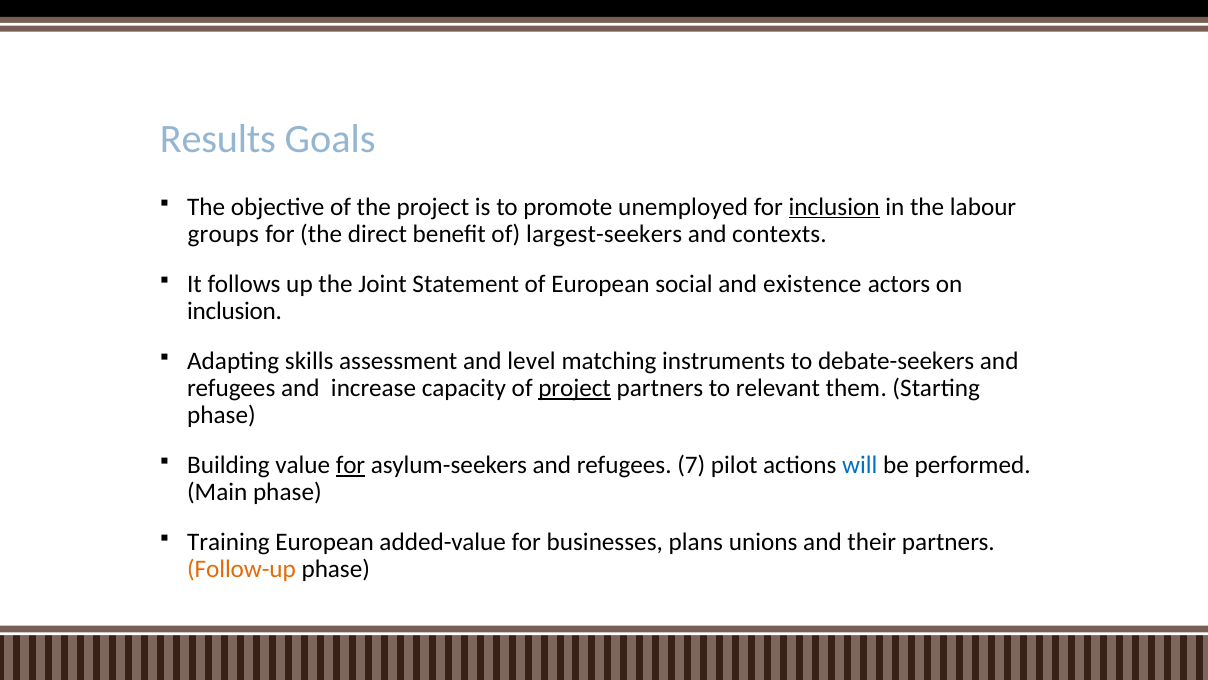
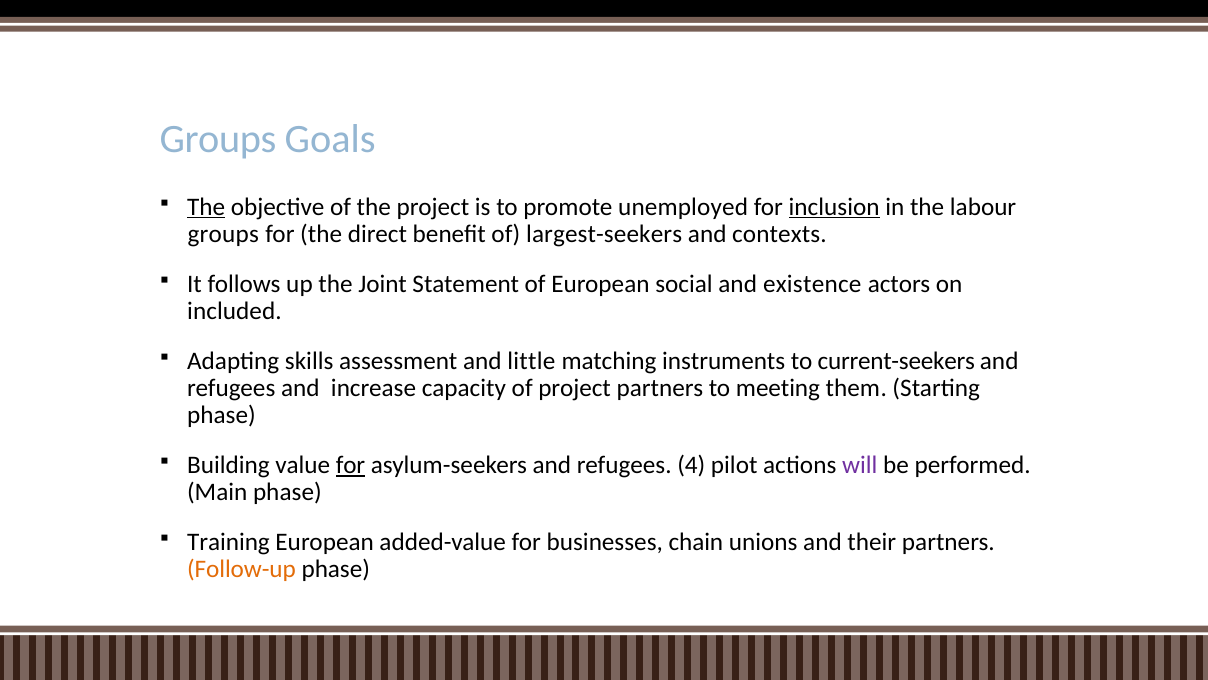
Results: Results -> Groups (218, 140)
The underline: none -> present (206, 207)
inclusion: inclusion -> included (234, 311)
level: level -> little (531, 361)
debate-seekers: debate-seekers -> current-seekers (896, 361)
project underline: present -> none (575, 388)
relevant: relevant -> meeting (778, 388)
7: 7 -> 4 (691, 465)
will colour: blue -> purple (860, 465)
plans: plans -> chain (696, 542)
